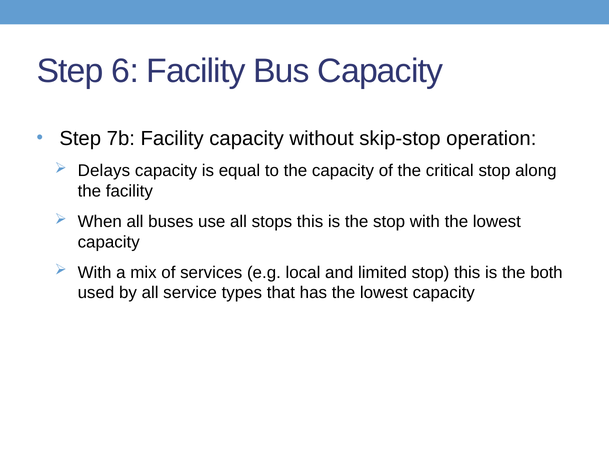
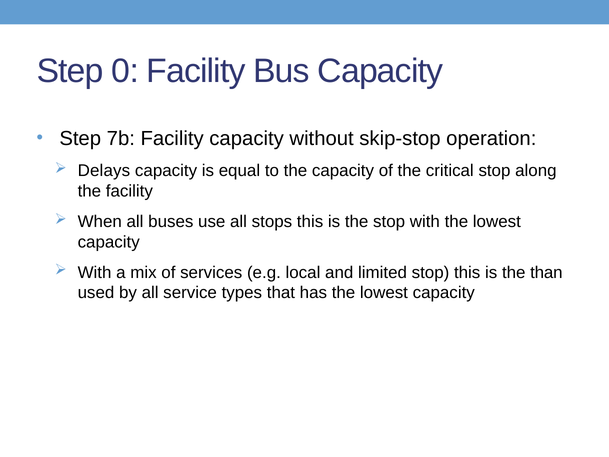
6: 6 -> 0 (125, 71)
both: both -> than (546, 272)
